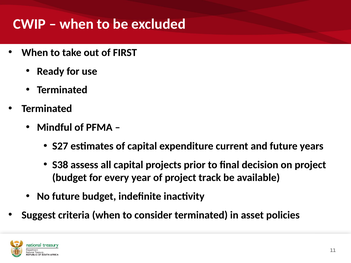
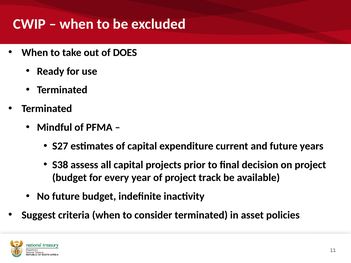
FIRST: FIRST -> DOES (125, 53)
